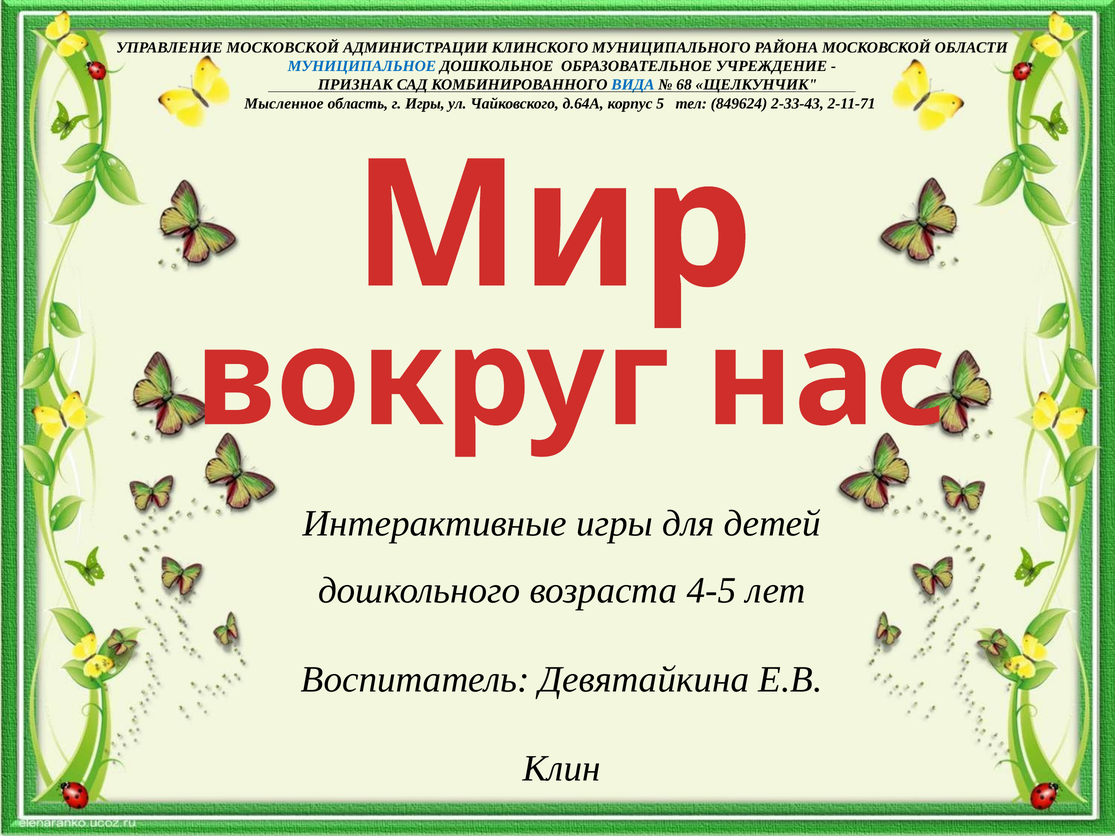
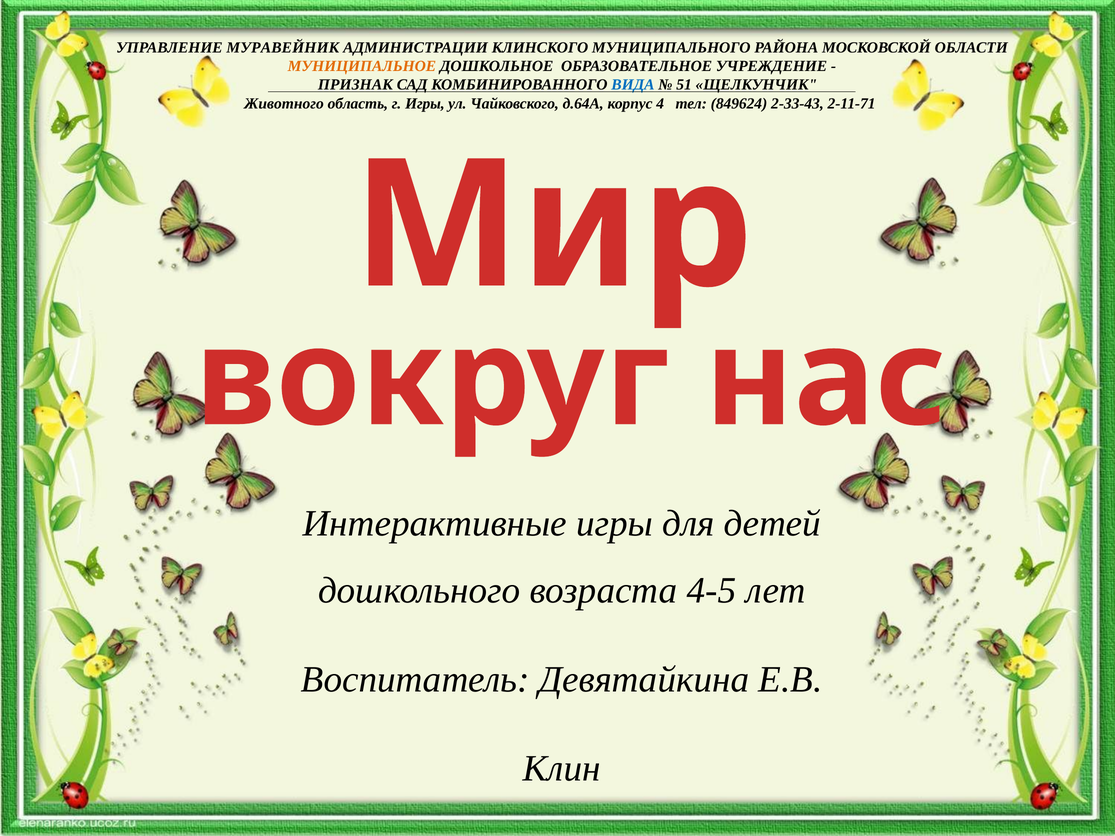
УПРАВЛЕНИЕ МОСКОВСКОЙ: МОСКОВСКОЙ -> МУРАВЕЙНИК (283, 48)
МУНИЦИПАЛЬНОЕ colour: blue -> orange (362, 66)
68: 68 -> 51 (684, 85)
Мысленное: Мысленное -> Животного (284, 103)
5: 5 -> 4 (660, 103)
